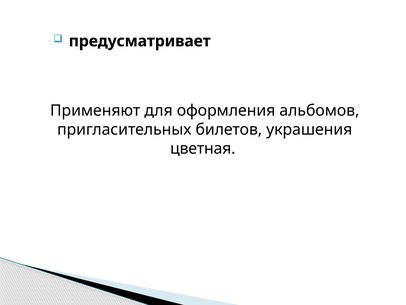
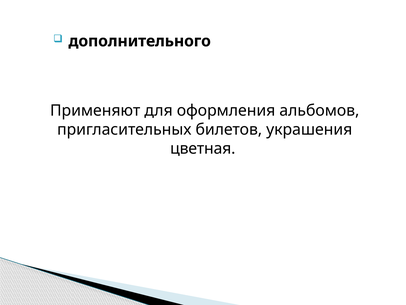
предусматривает: предусматривает -> дополнительного (140, 41)
